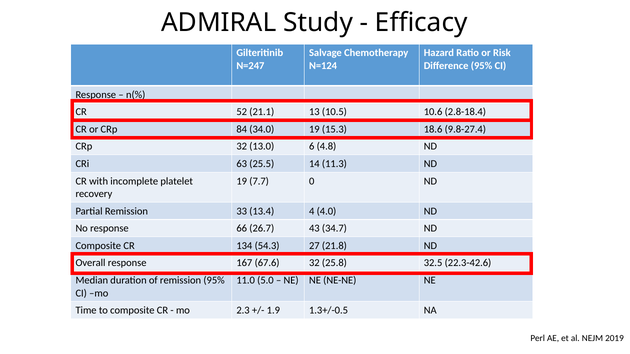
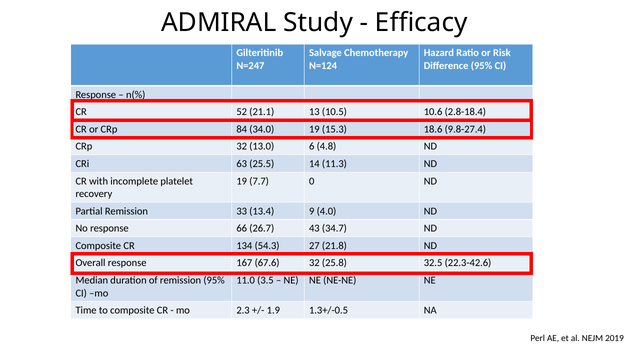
4: 4 -> 9 (312, 211)
5.0: 5.0 -> 3.5 (265, 281)
